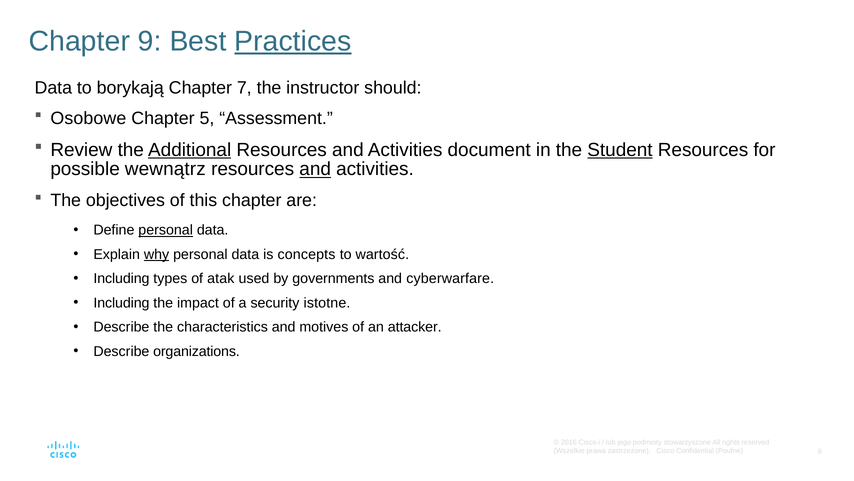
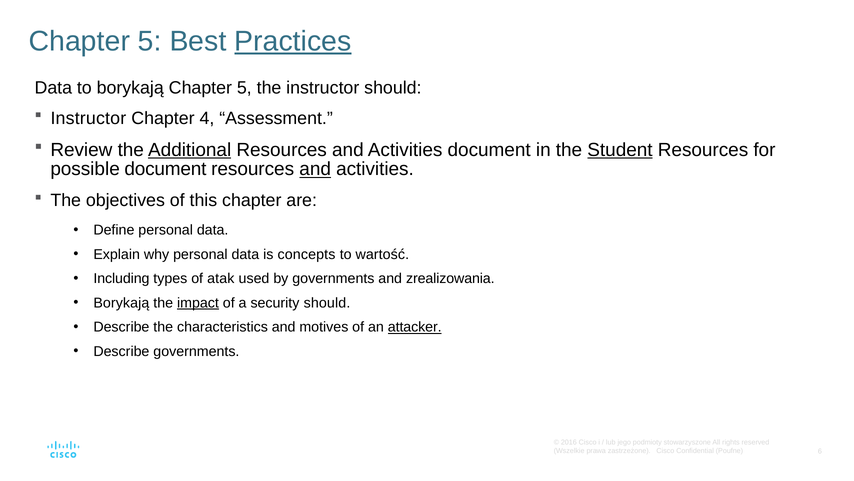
9: 9 -> 5 (150, 41)
7: 7 -> 5 (244, 88)
Osobowe: Osobowe -> Instructor (88, 118)
5: 5 -> 4 (207, 118)
possible wewnątrz: wewnątrz -> document (165, 169)
personal underline: present -> none (166, 230)
why underline: present -> none (157, 254)
cyberwarfare: cyberwarfare -> zrealizowania (450, 278)
Including: Including -> Borykają (121, 303)
impact underline: none -> present (198, 303)
security istotne: istotne -> should (327, 303)
attacker underline: none -> present (415, 327)
Describe organizations: organizations -> governments (196, 351)
